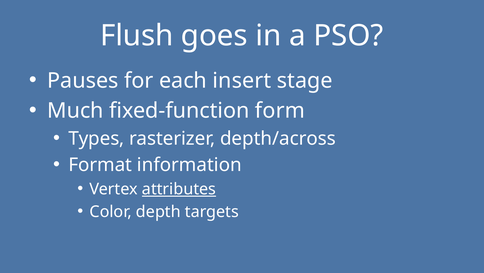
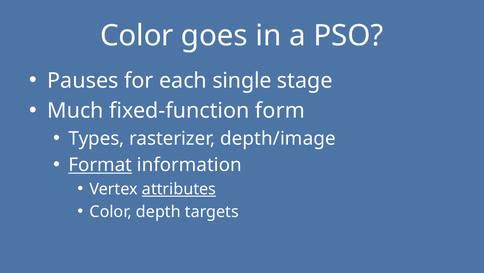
Flush: Flush -> Color (137, 36)
insert: insert -> single (242, 80)
depth/across: depth/across -> depth/image (278, 138)
Format underline: none -> present (100, 165)
